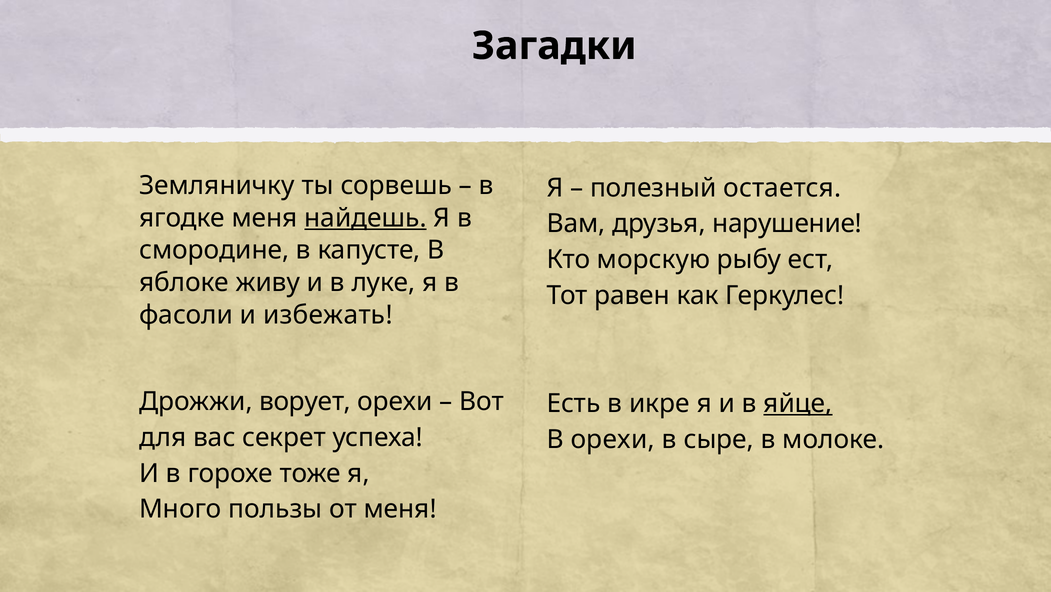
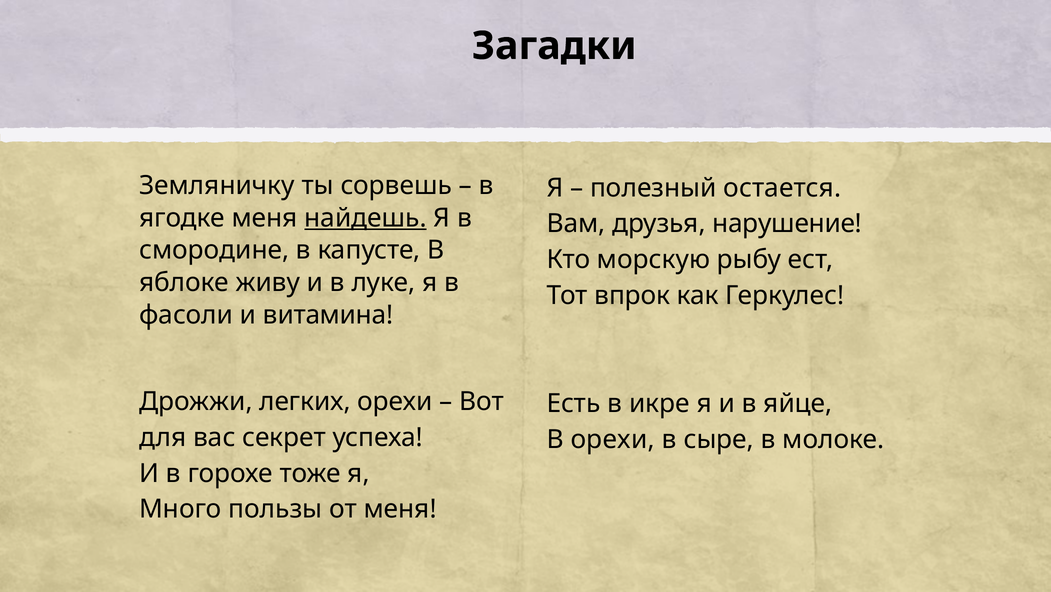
равен: равен -> впрок (632, 295)
избежать: избежать -> витамина (328, 314)
ворует: ворует -> легких (305, 401)
яйце underline: present -> none (798, 403)
